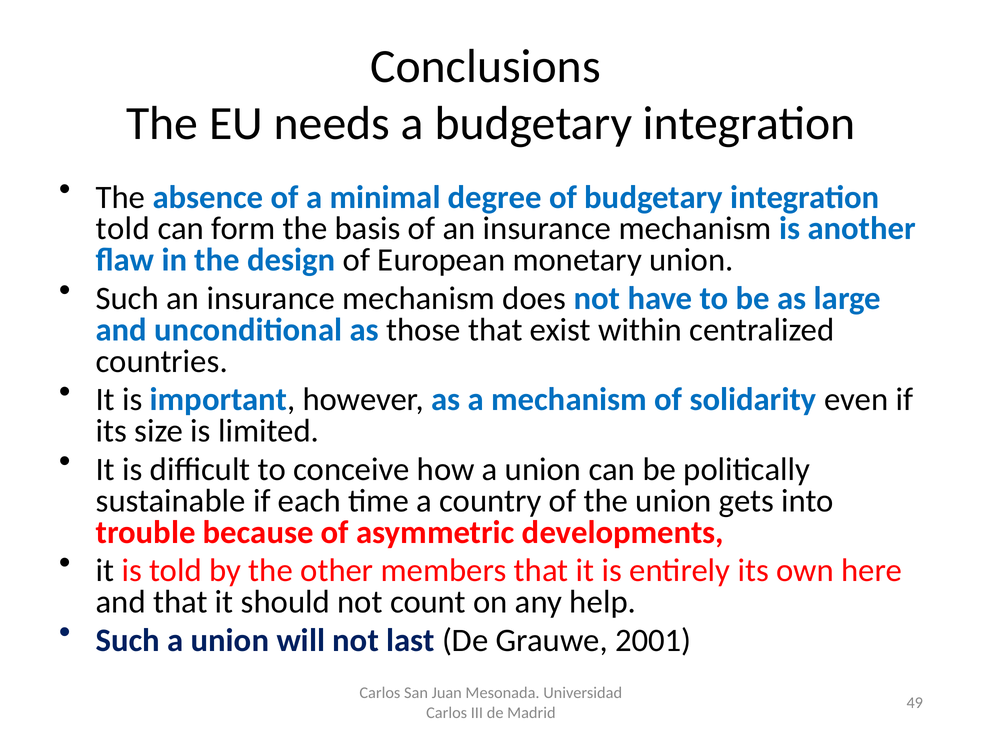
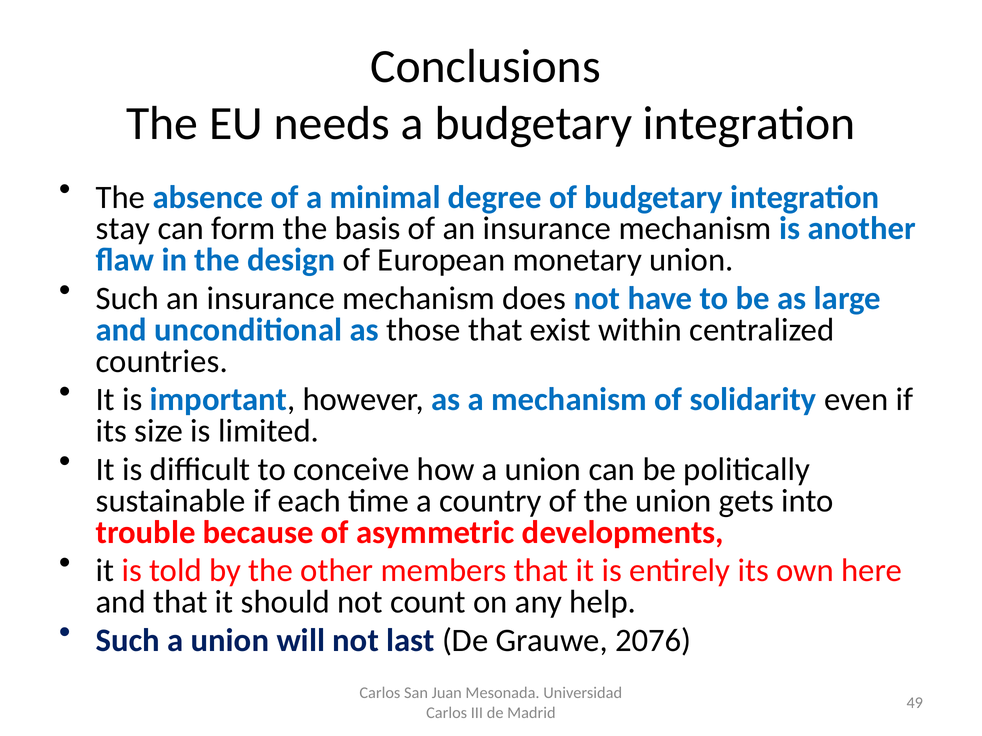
told: told -> stay (123, 229)
2001: 2001 -> 2076 (653, 641)
